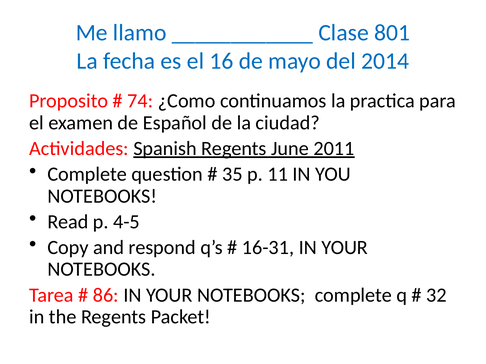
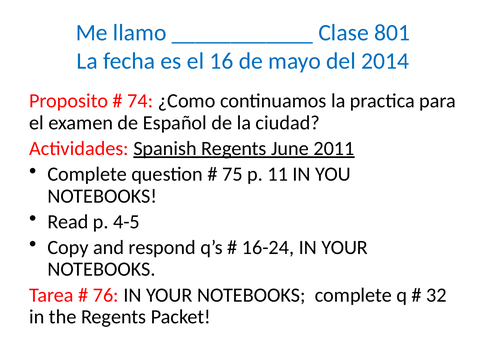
35: 35 -> 75 (232, 174)
16-31: 16-31 -> 16-24 (268, 248)
86: 86 -> 76 (106, 295)
